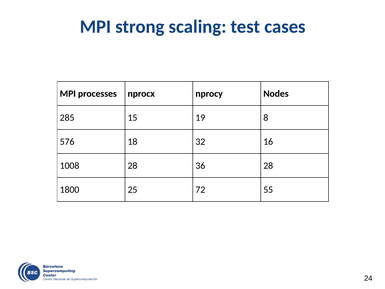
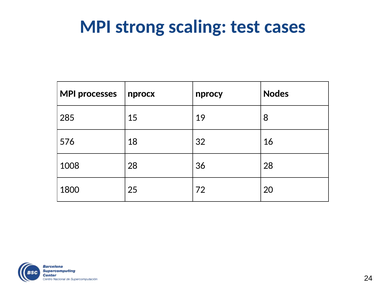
55: 55 -> 20 (268, 189)
